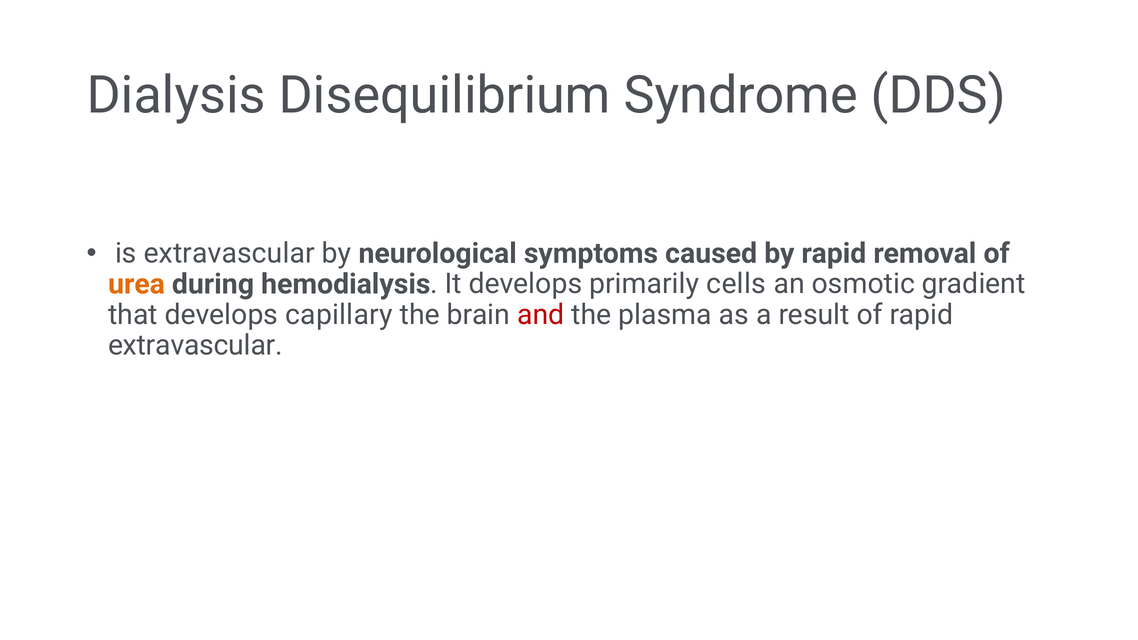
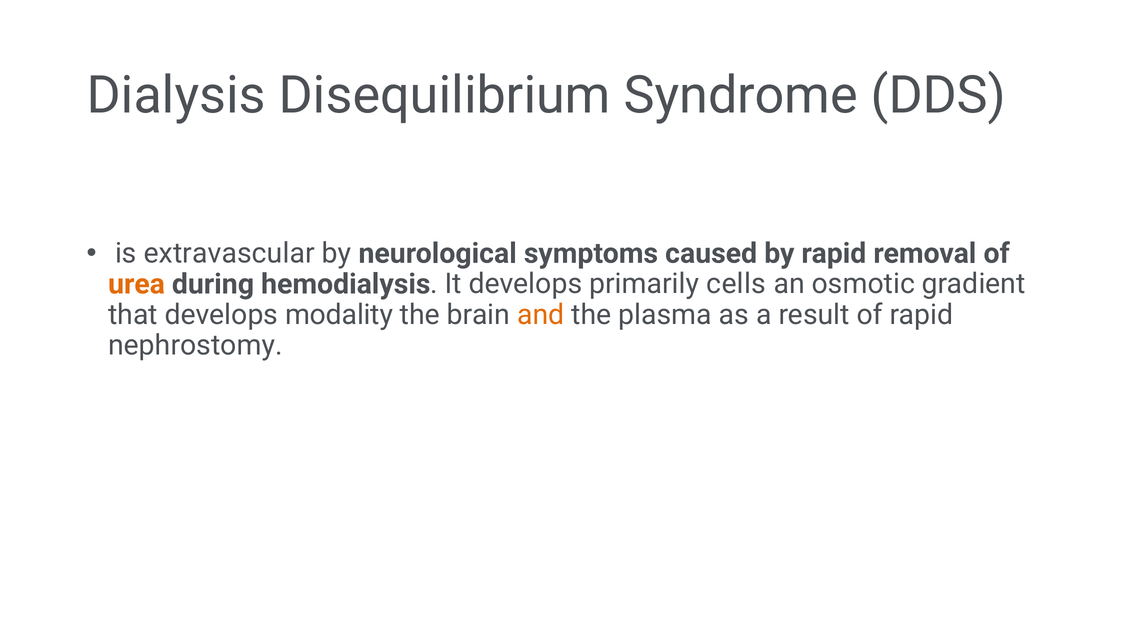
capillary: capillary -> modality (339, 315)
and colour: red -> orange (541, 315)
extravascular: extravascular -> nephrostomy (195, 346)
